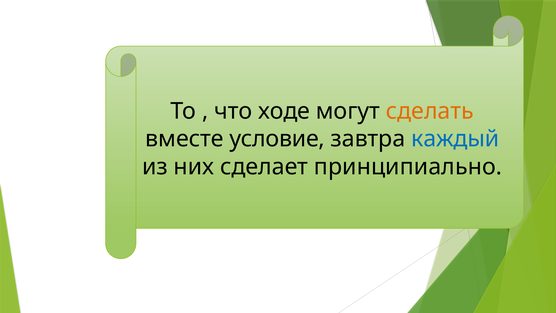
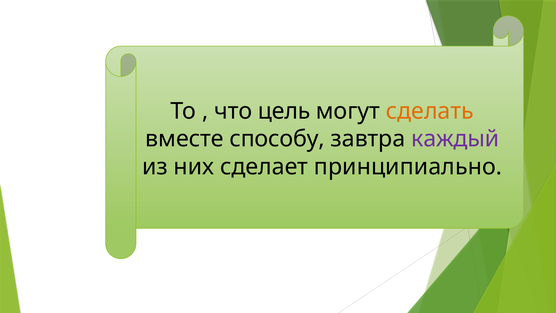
ходе: ходе -> цель (284, 111)
условие: условие -> способу (277, 139)
каждый colour: blue -> purple (455, 139)
